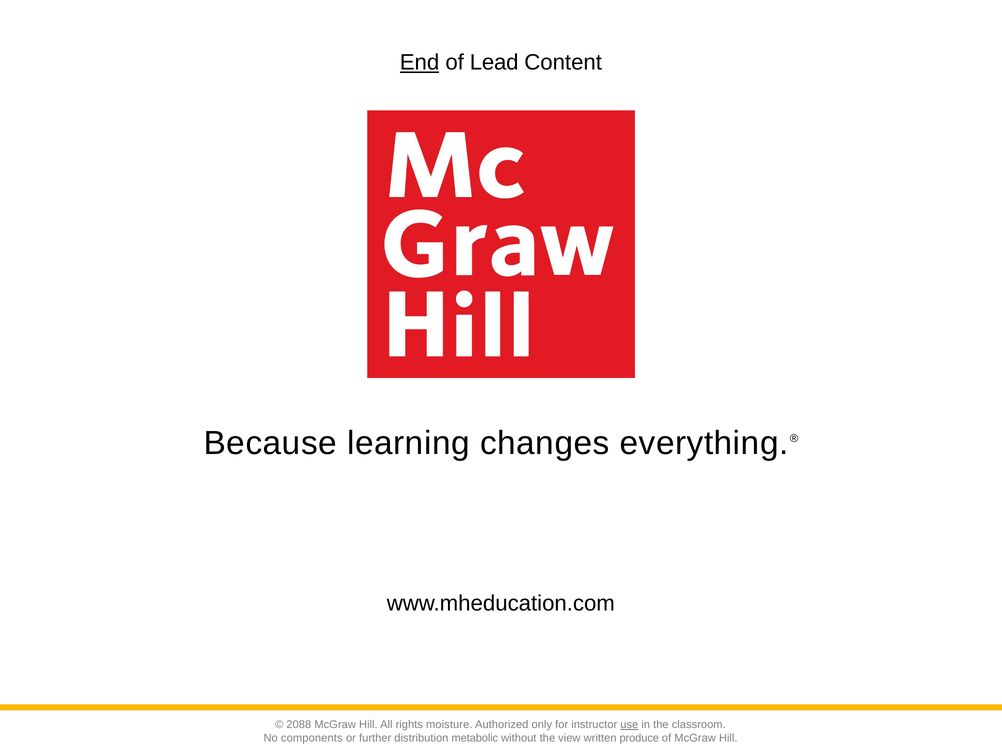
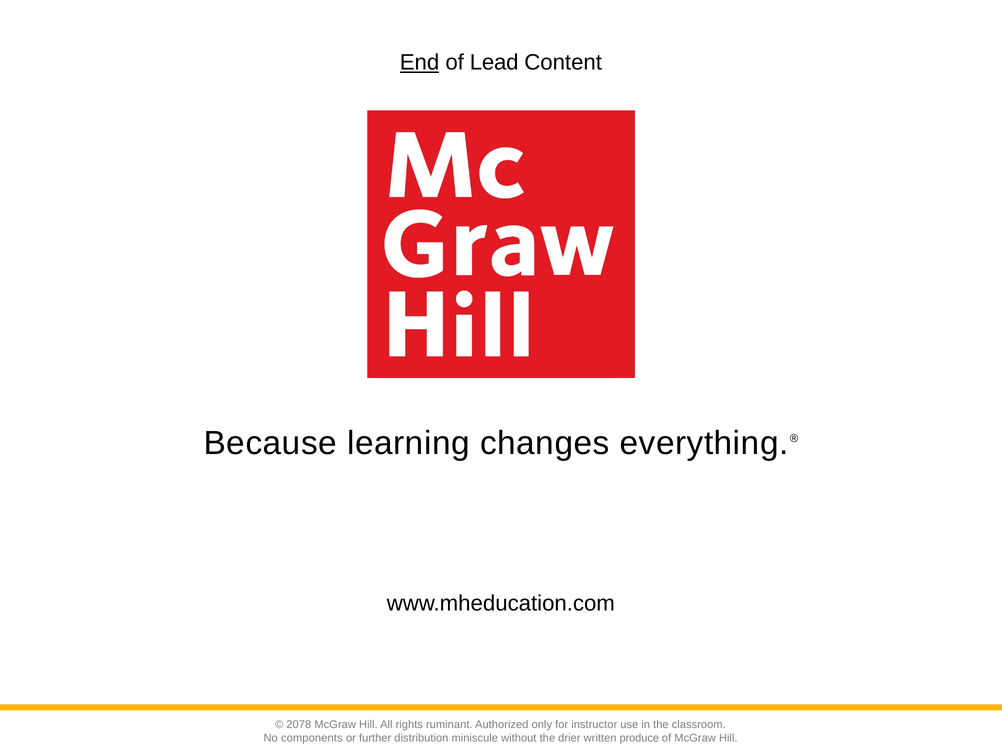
2088: 2088 -> 2078 (299, 725)
moisture: moisture -> ruminant (449, 725)
use underline: present -> none (629, 725)
metabolic: metabolic -> miniscule (475, 739)
view: view -> drier (569, 739)
